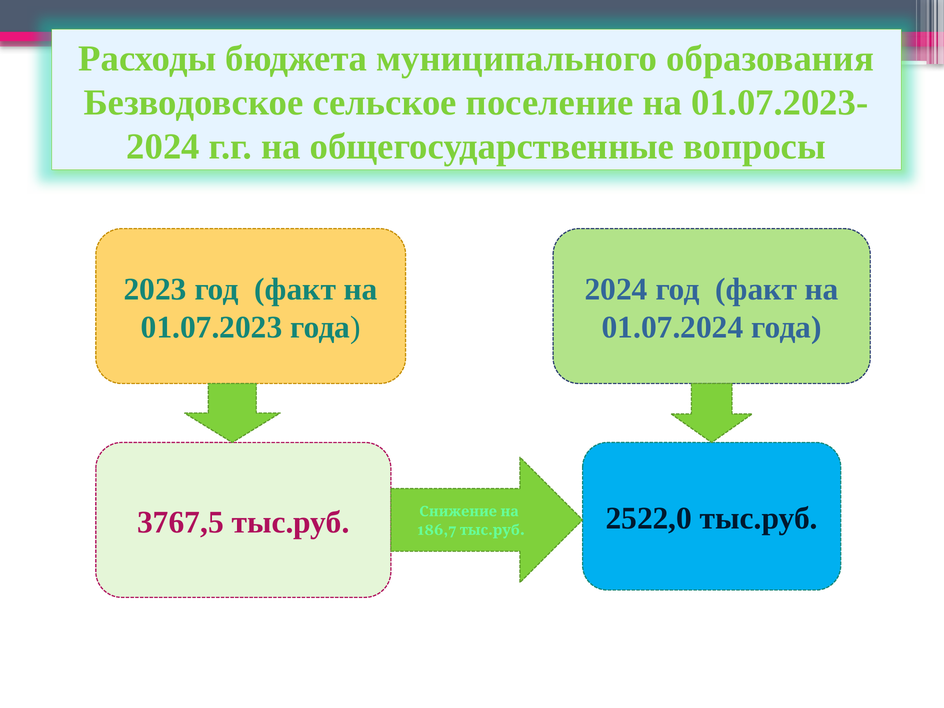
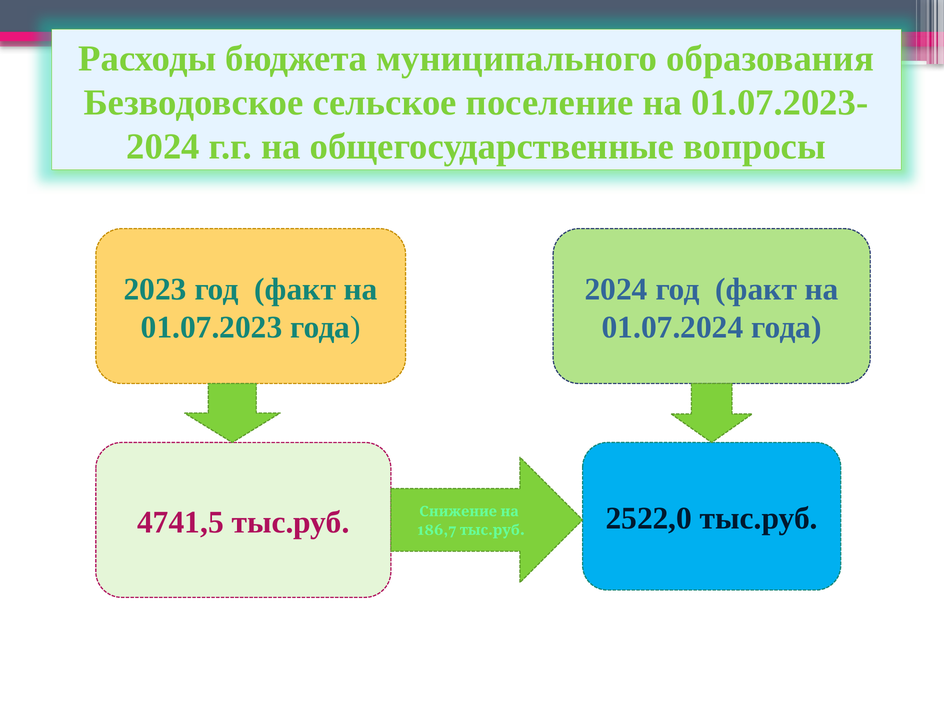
3767,5: 3767,5 -> 4741,5 (180, 522)
